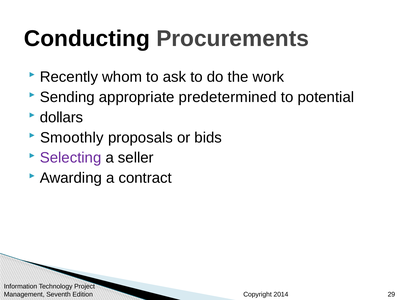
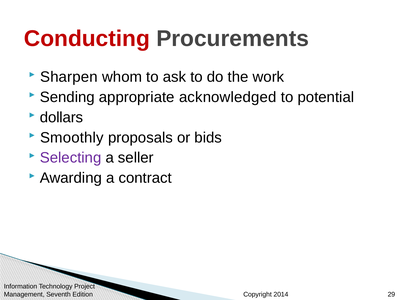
Conducting colour: black -> red (87, 38)
Recently: Recently -> Sharpen (69, 77)
predetermined: predetermined -> acknowledged (228, 97)
